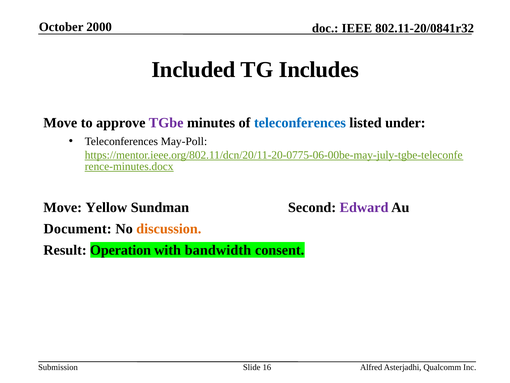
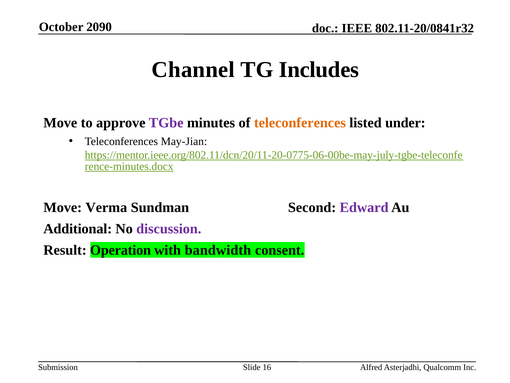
2000: 2000 -> 2090 (99, 27)
Included: Included -> Channel (193, 70)
teleconferences colour: blue -> orange (300, 123)
May-Poll: May-Poll -> May-Jian (184, 141)
Yellow: Yellow -> Verma (106, 207)
Document: Document -> Additional (78, 228)
discussion colour: orange -> purple (169, 228)
